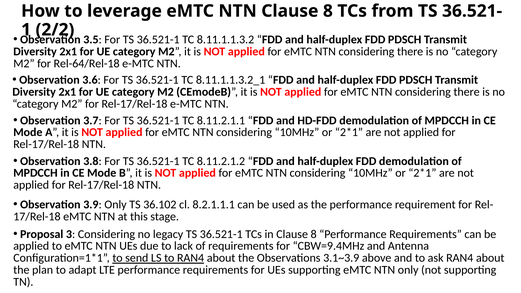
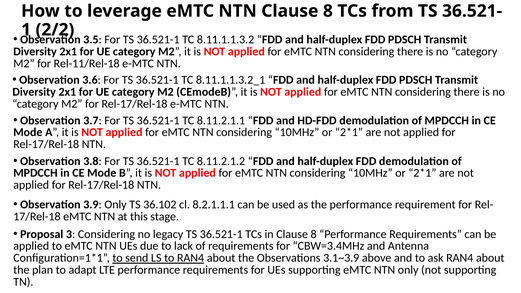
Rel-64/Rel-18: Rel-64/Rel-18 -> Rel-11/Rel-18 (87, 63)
CBW=9.4MHz: CBW=9.4MHz -> CBW=3.4MHz (329, 246)
